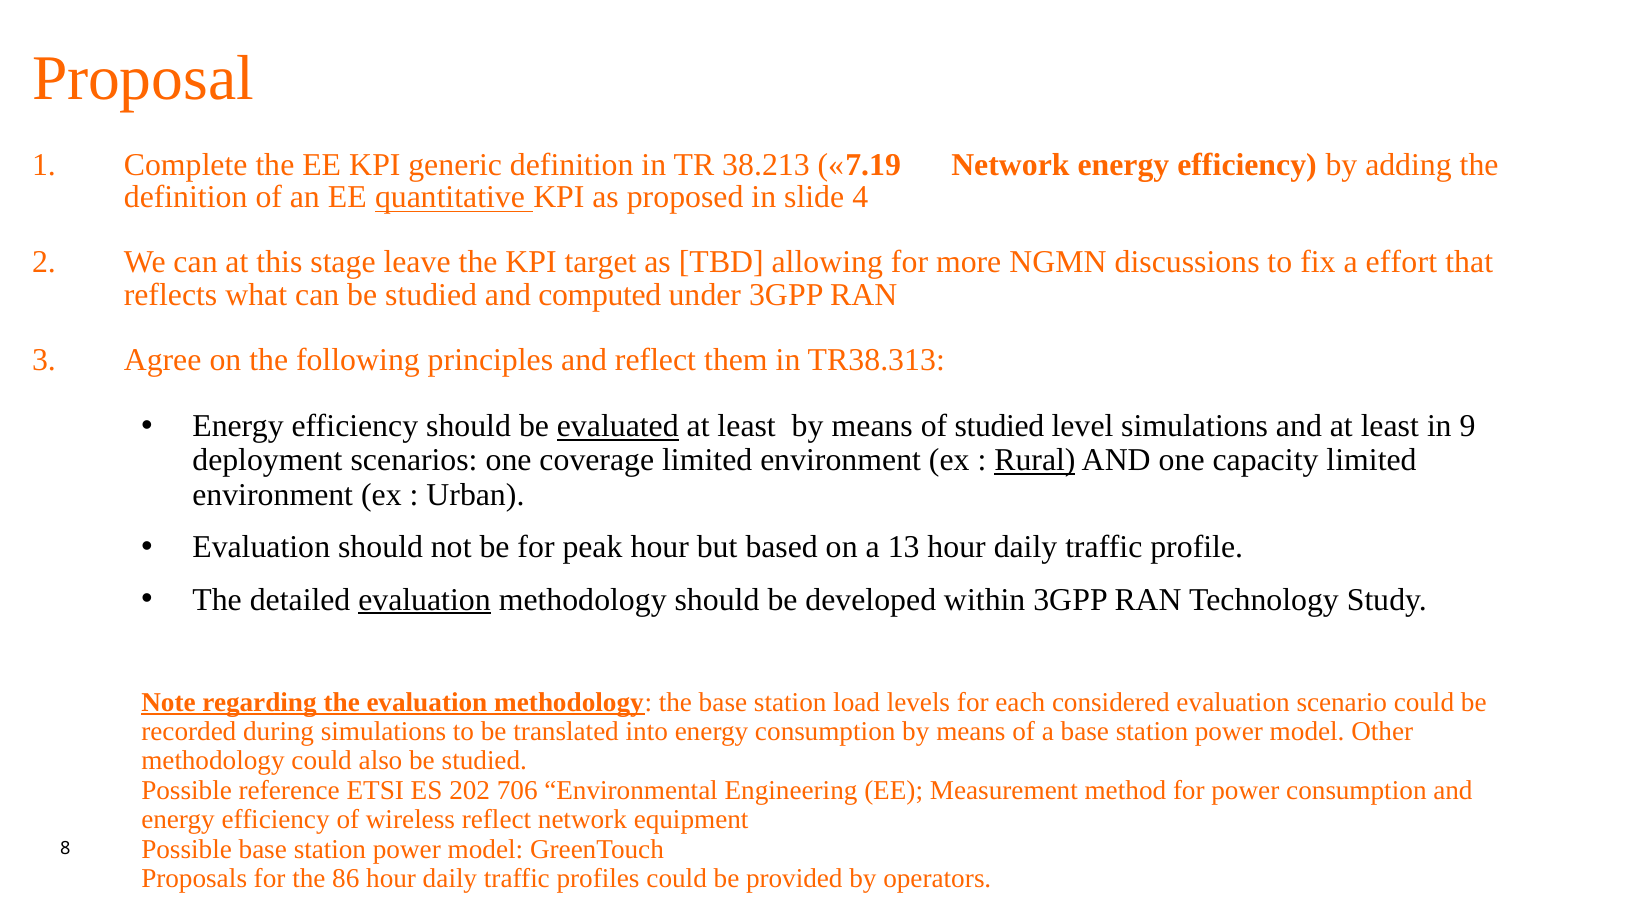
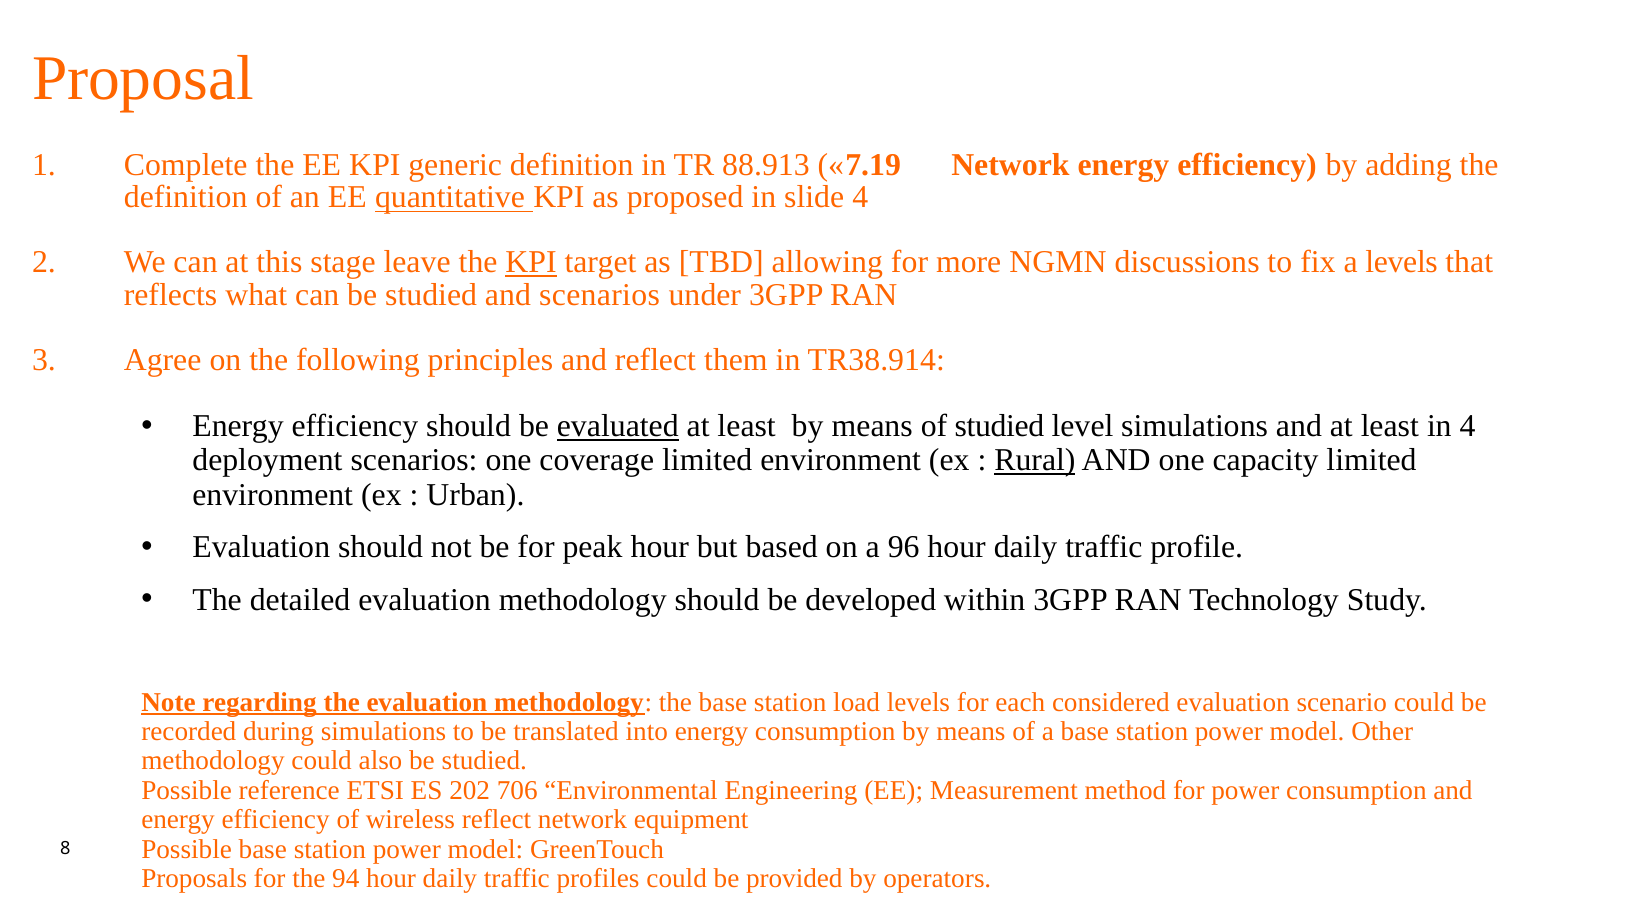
38.213: 38.213 -> 88.913 (766, 165)
KPI underline: none -> present (531, 262)
a effort: effort -> levels (1402, 262)
and computed: computed -> scenarios (600, 295)
TR38.313: TR38.313 -> TR38.914 (876, 360)
in 9: 9 -> 4 (1468, 426)
13: 13 -> 96 (904, 547)
evaluation underline: present -> none (424, 600)
86: 86 -> 94 (346, 879)
